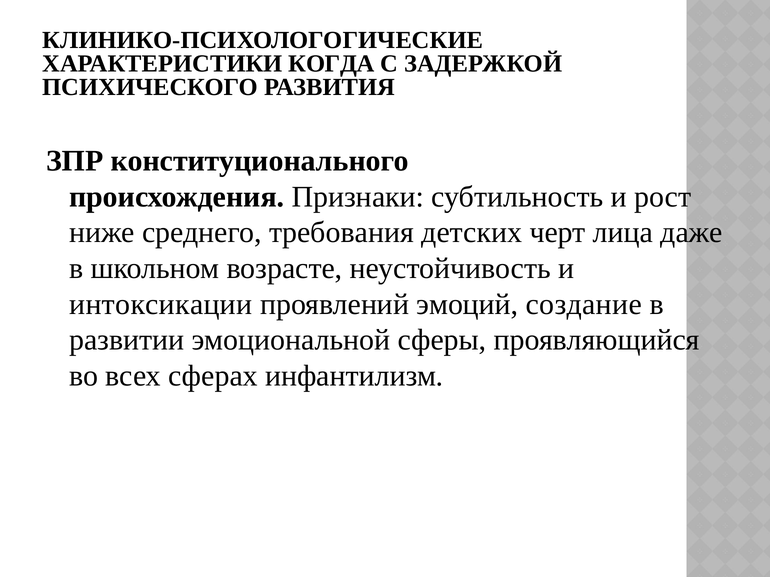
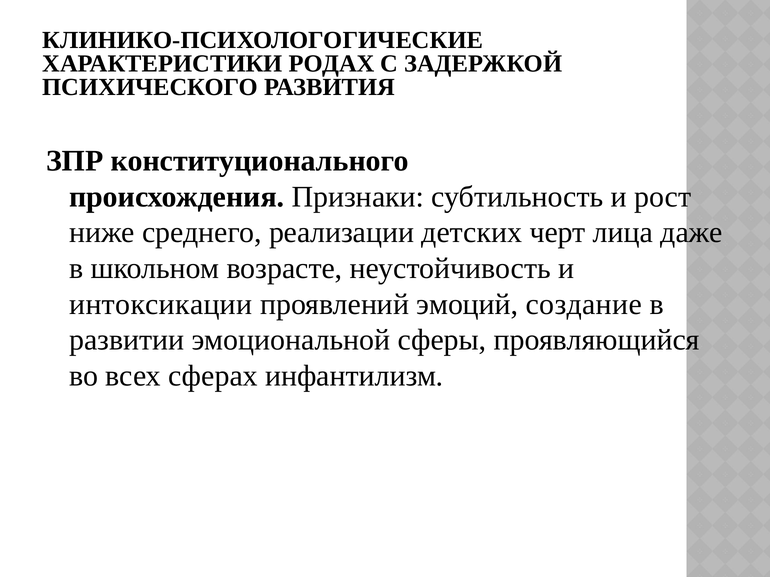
КОГДА: КОГДА -> РОДАХ (332, 64)
требования: требования -> реализации (342, 233)
